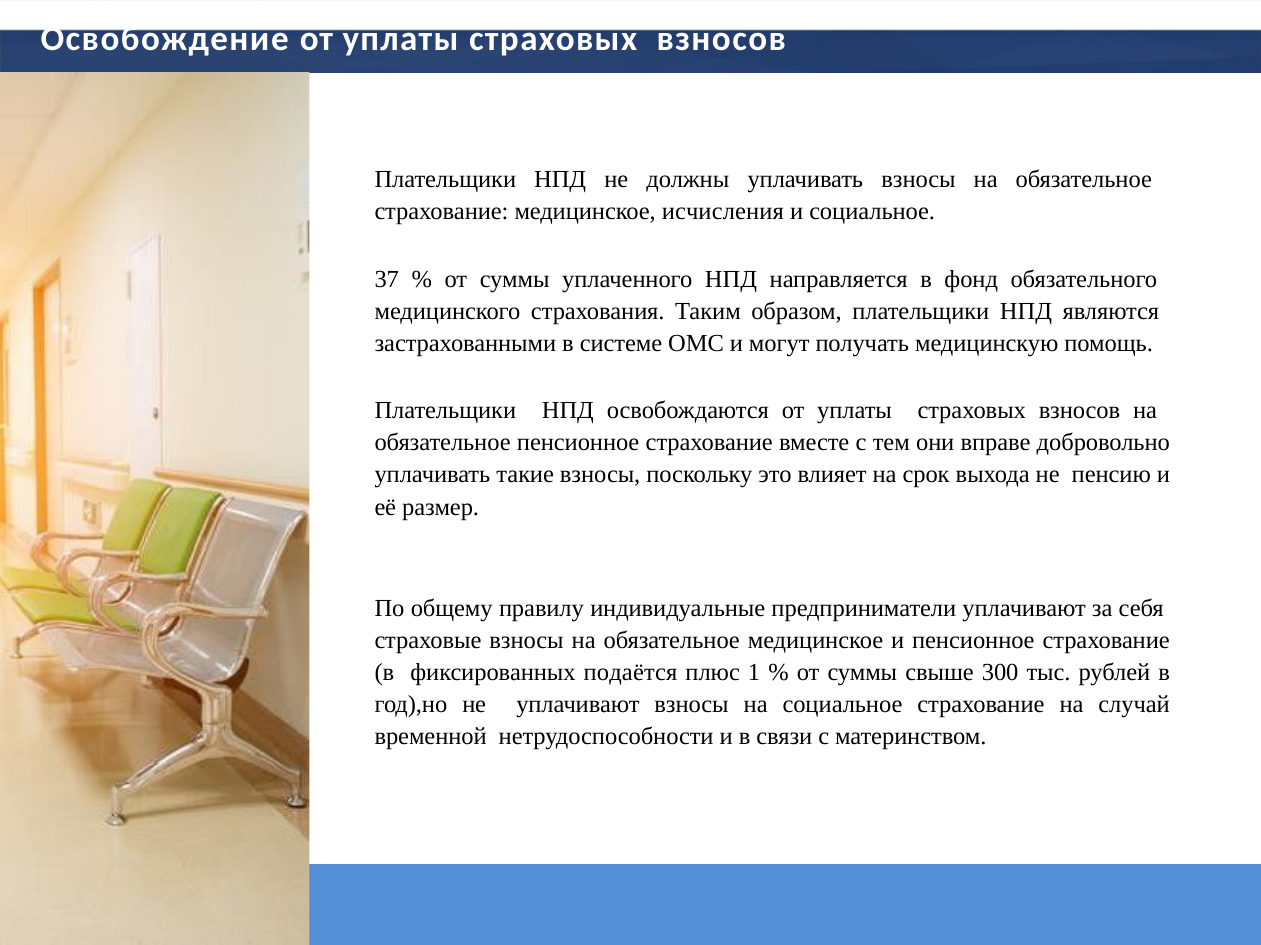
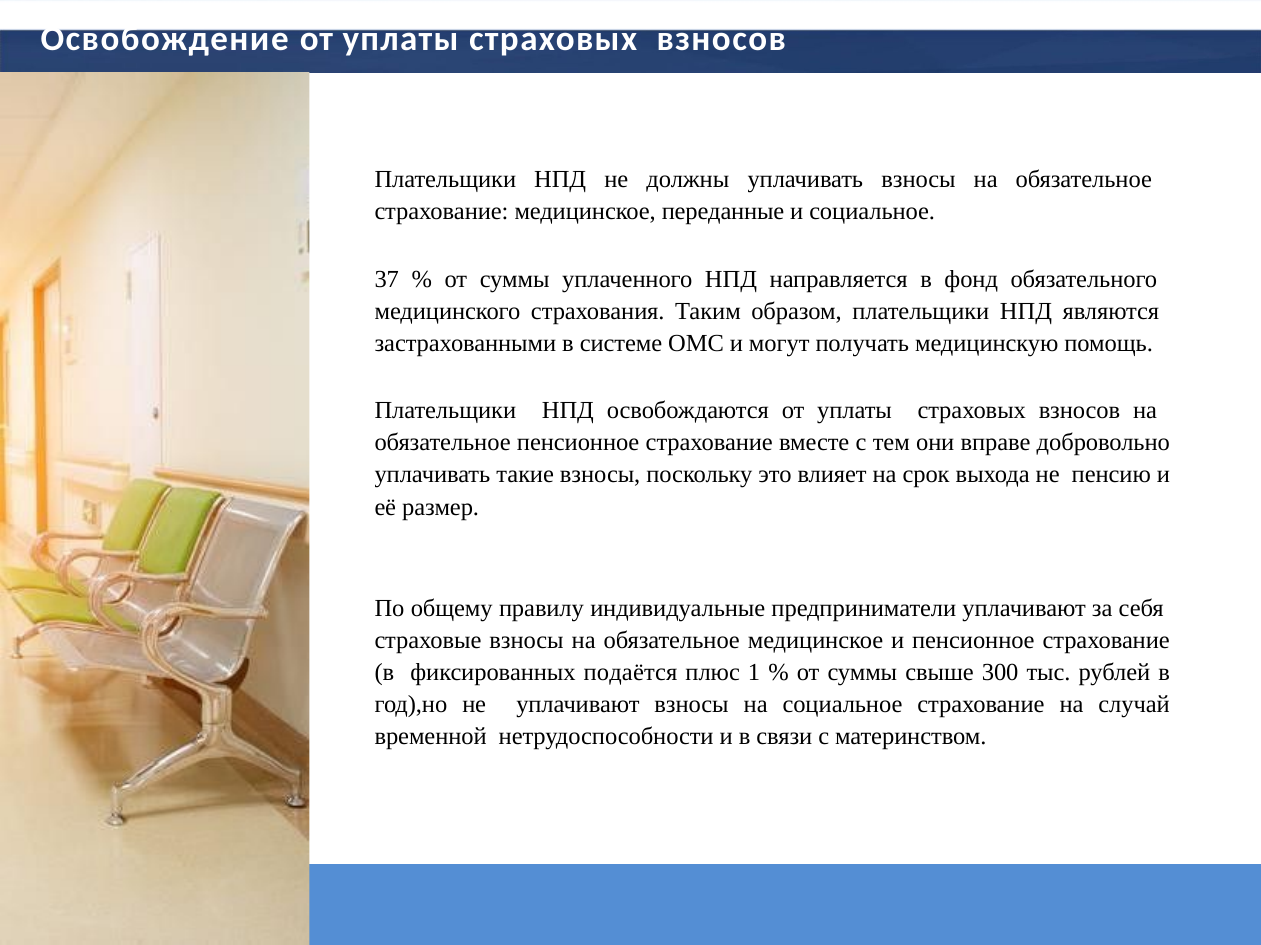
исчисления: исчисления -> переданные (723, 212)
